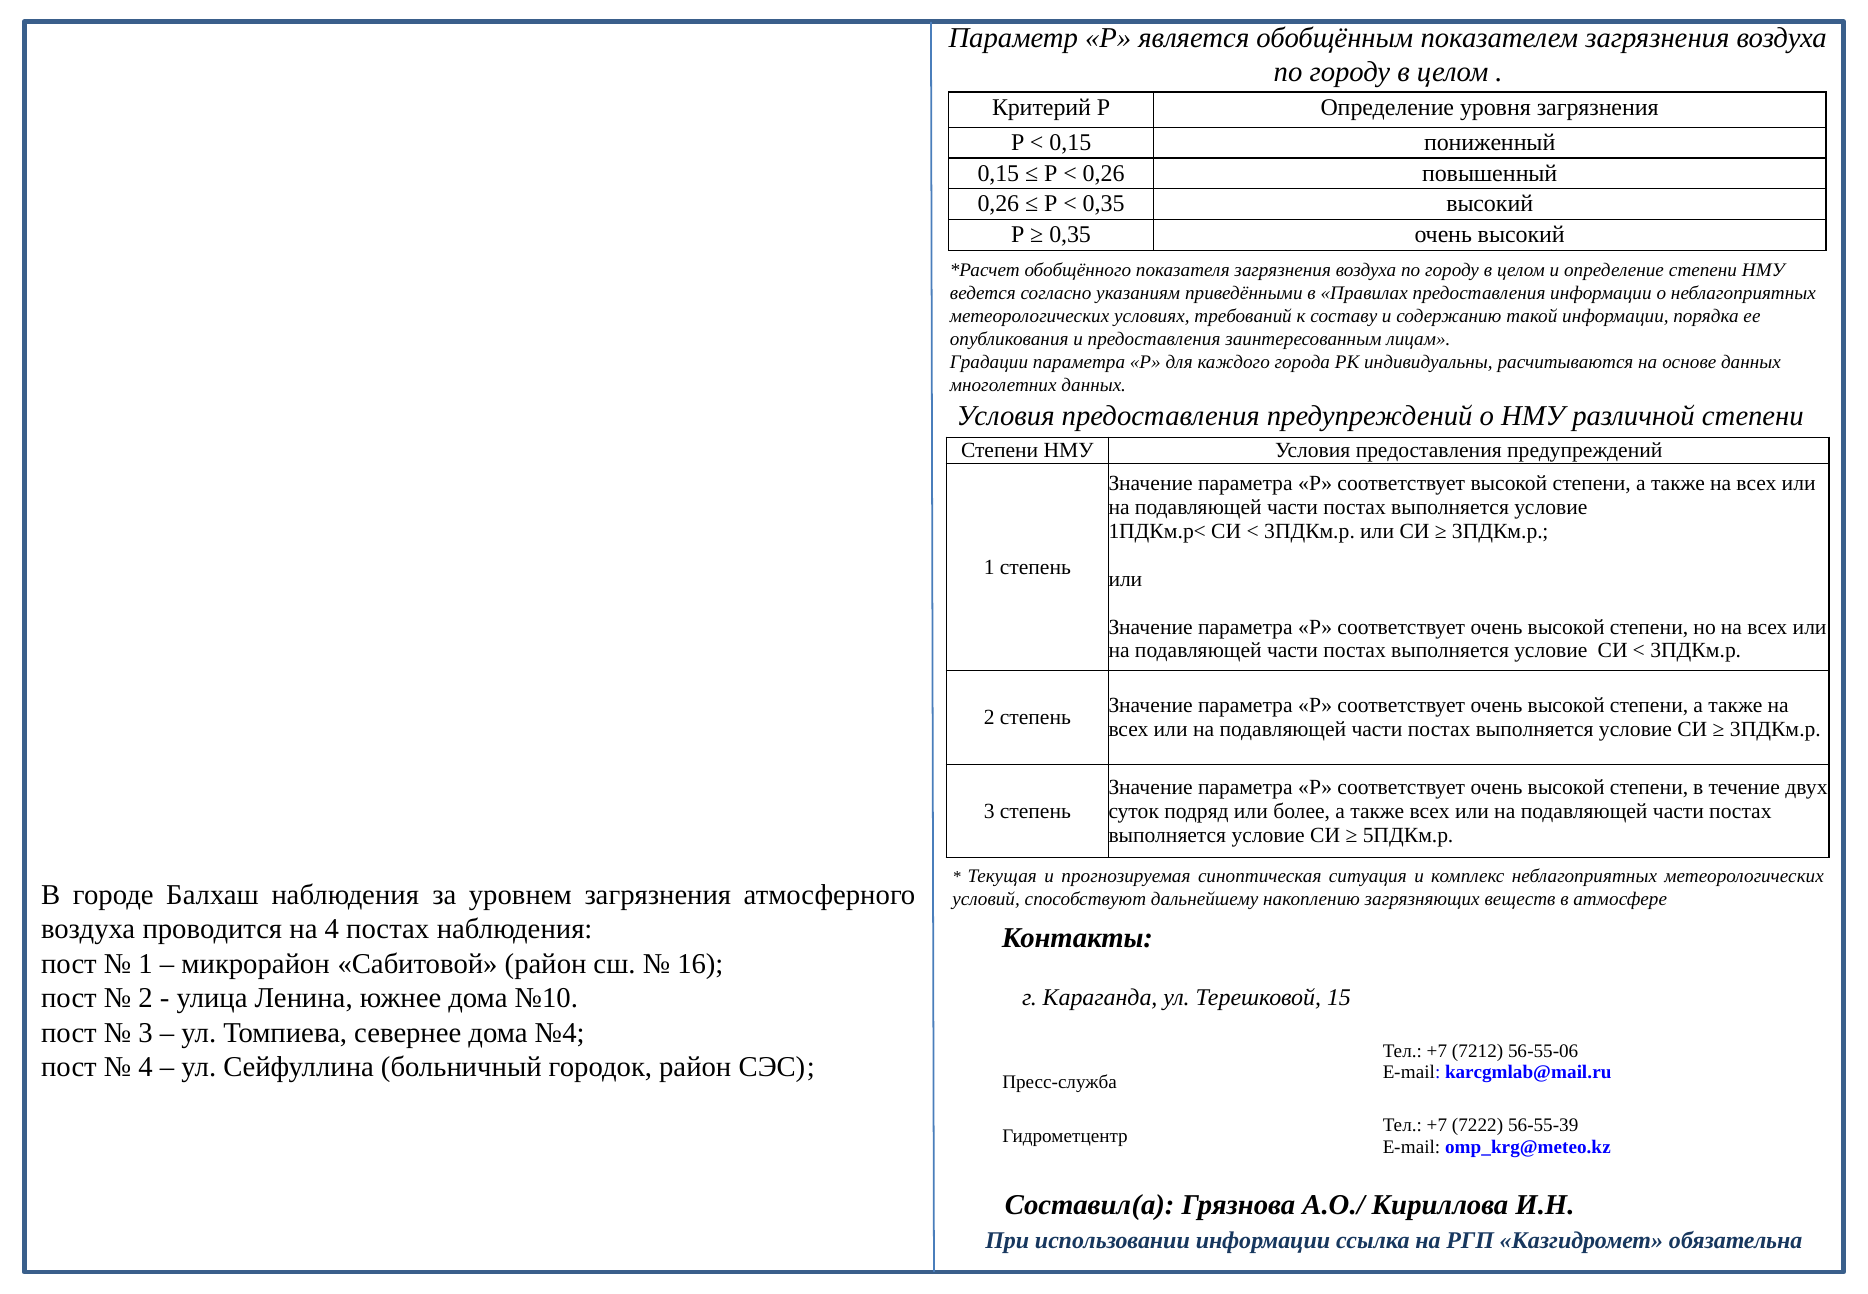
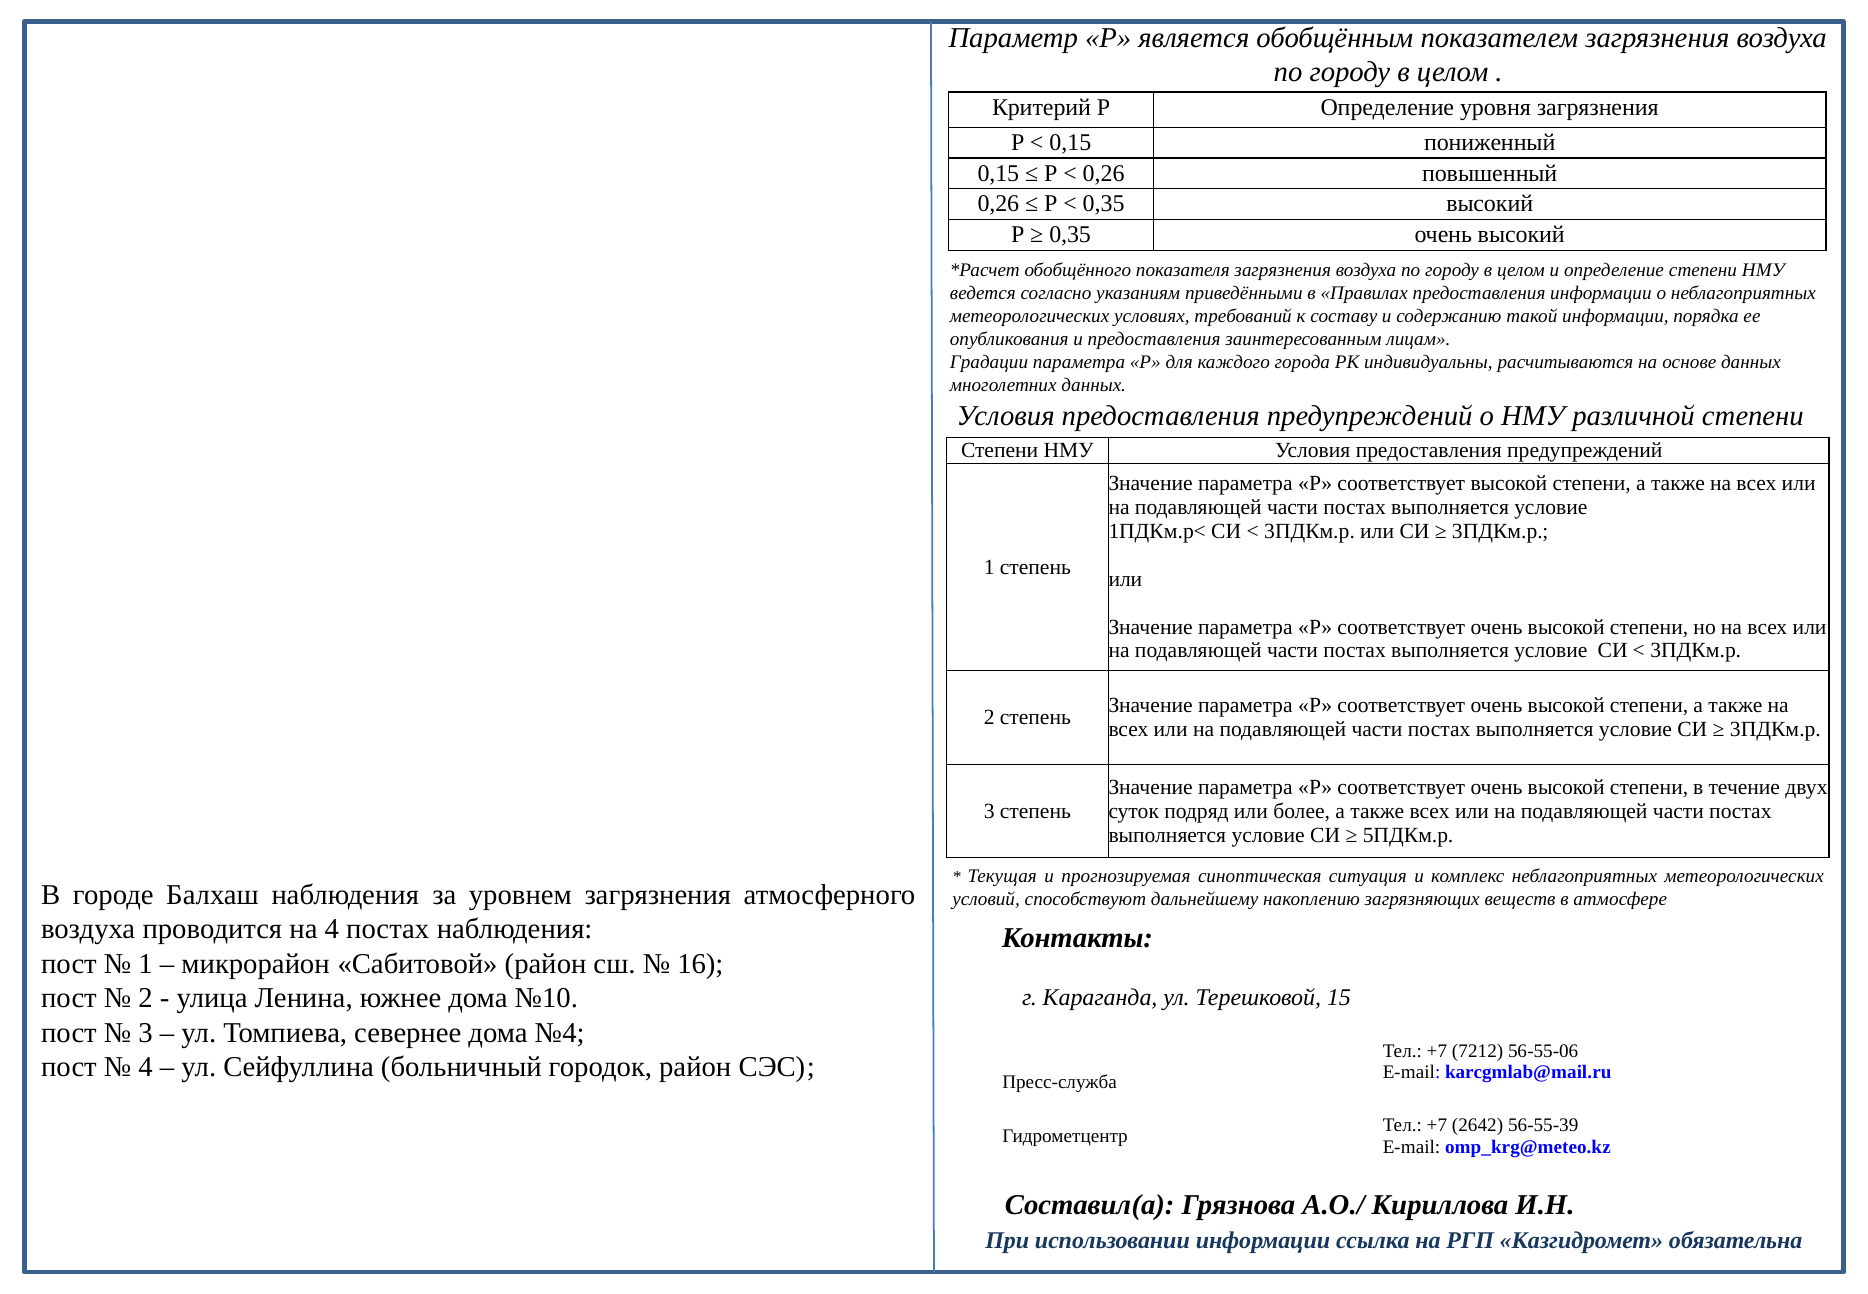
7222: 7222 -> 2642 (1478, 1125)
